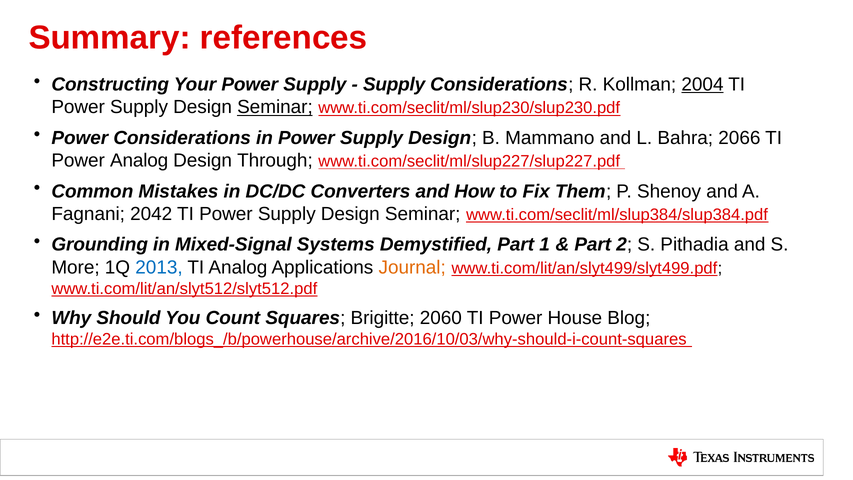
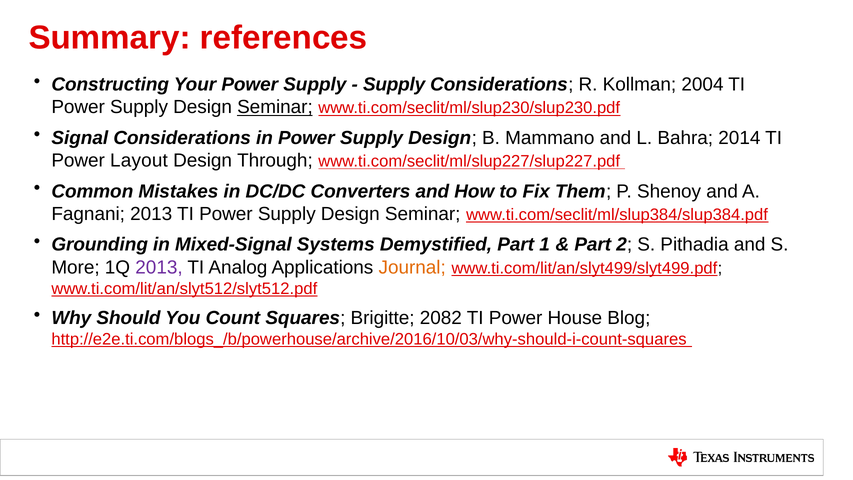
2004 underline: present -> none (702, 84)
Power: Power -> Signal (80, 138)
2066: 2066 -> 2014 (739, 138)
Power Analog: Analog -> Layout (139, 161)
Fagnani 2042: 2042 -> 2013 (151, 214)
2013 colour: blue -> purple (159, 267)
2060: 2060 -> 2082 (441, 318)
